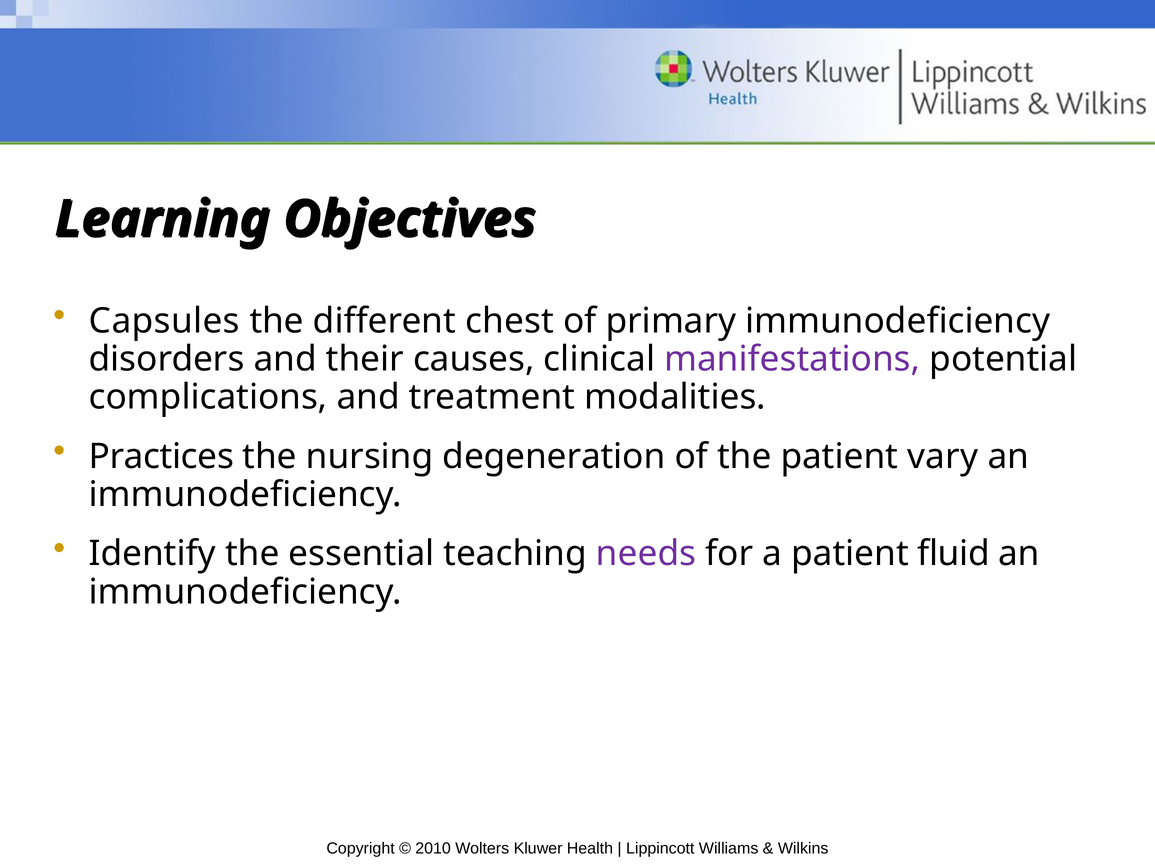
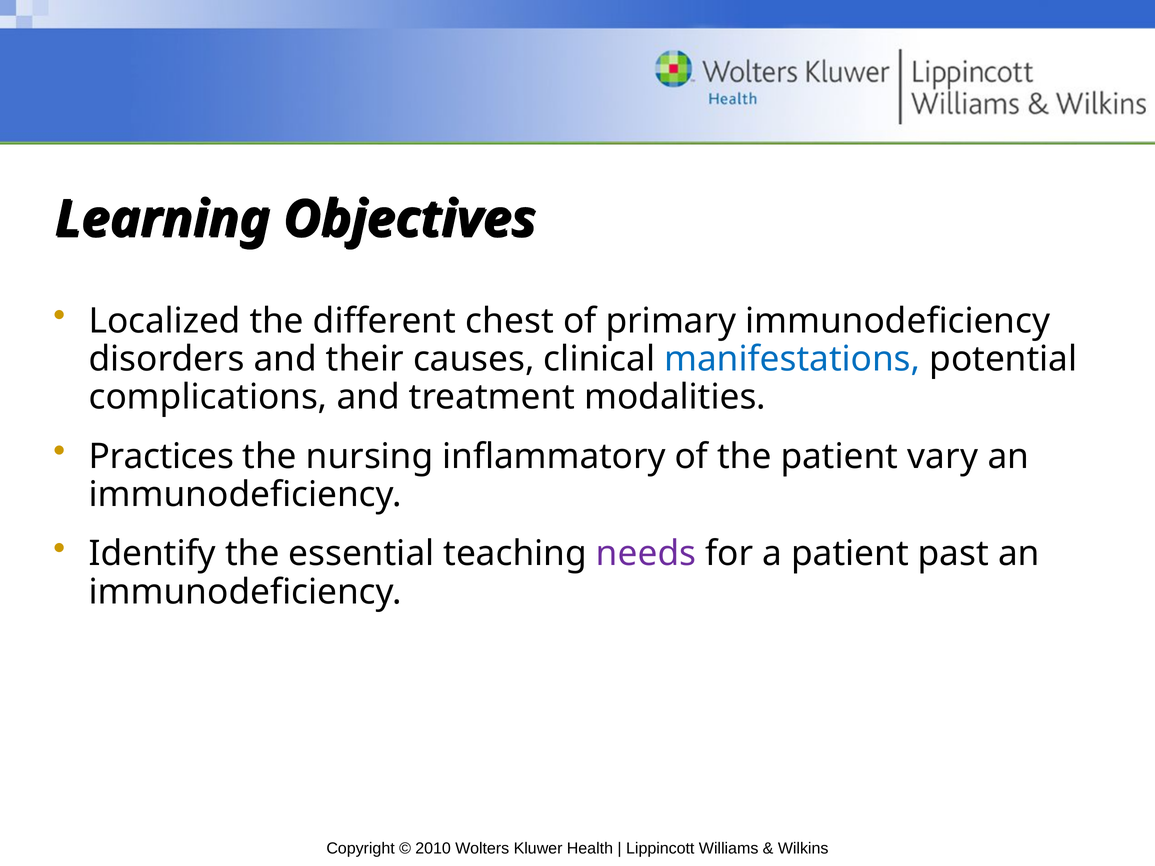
Capsules: Capsules -> Localized (165, 321)
manifestations colour: purple -> blue (792, 359)
degeneration: degeneration -> inflammatory (554, 457)
fluid: fluid -> past (953, 554)
